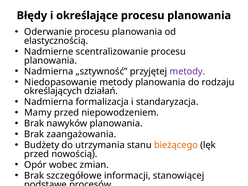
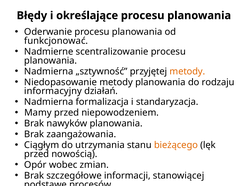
elastycznością: elastycznością -> funkcjonować (56, 41)
metody colour: purple -> orange (187, 71)
określających: określających -> informacyjny (53, 91)
Budżety: Budżety -> Ciągłym (42, 145)
